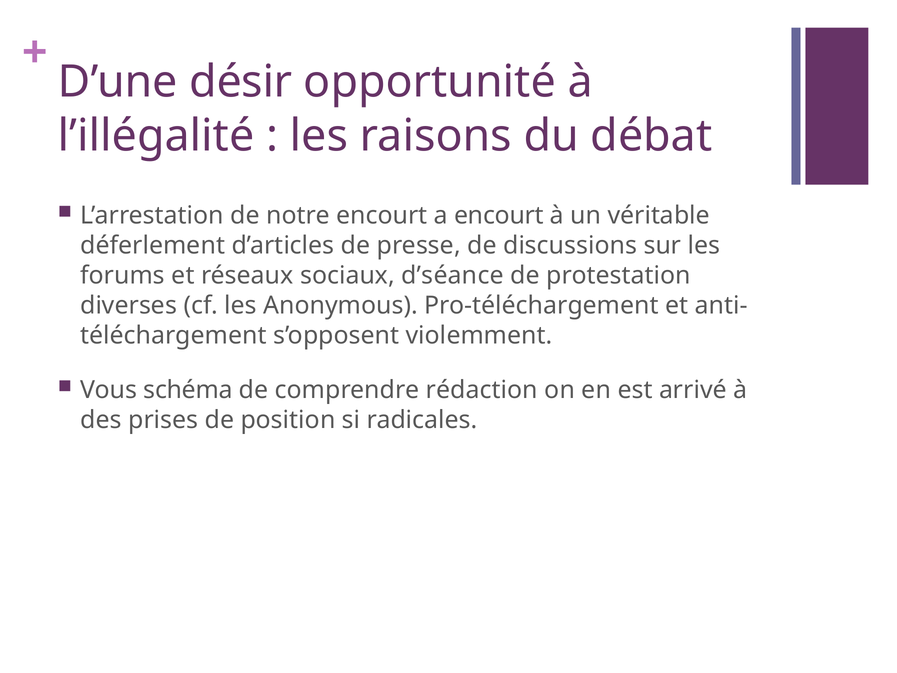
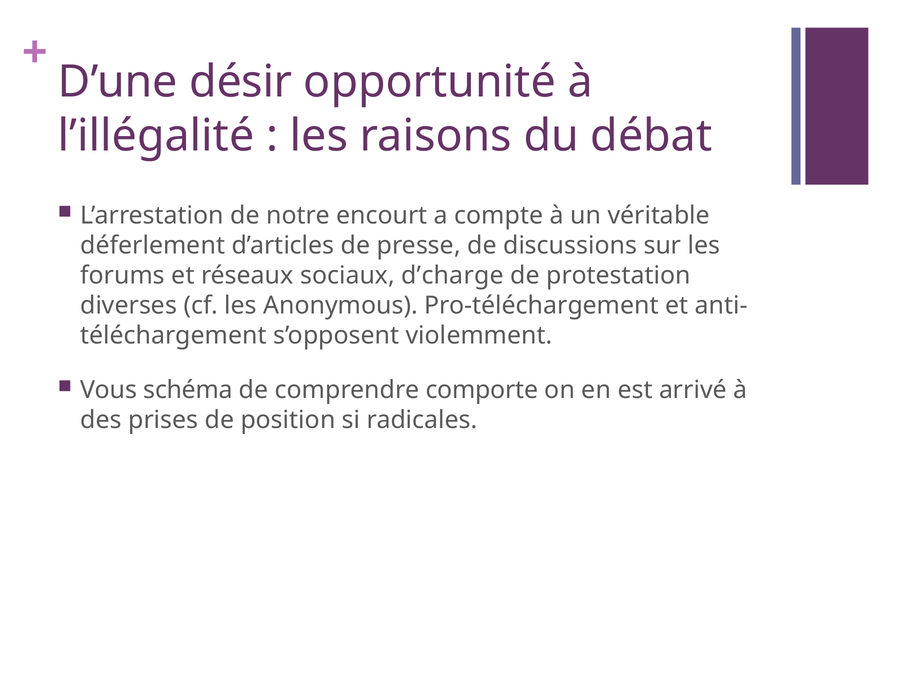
a encourt: encourt -> compte (499, 216)
d’séance: d’séance -> d’charge (453, 275)
rédaction: rédaction -> comporte (482, 390)
